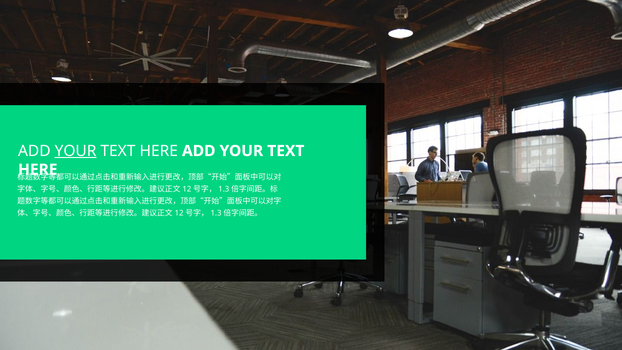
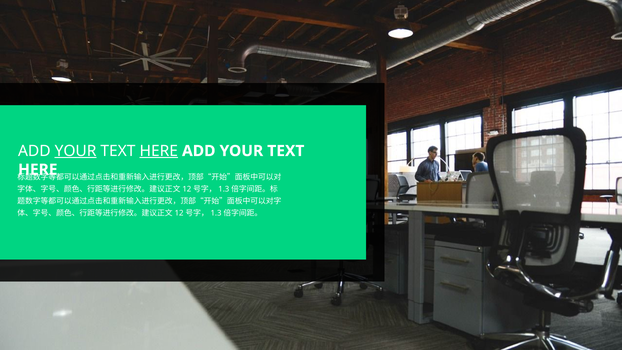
HERE underline: none -> present (159, 151)
